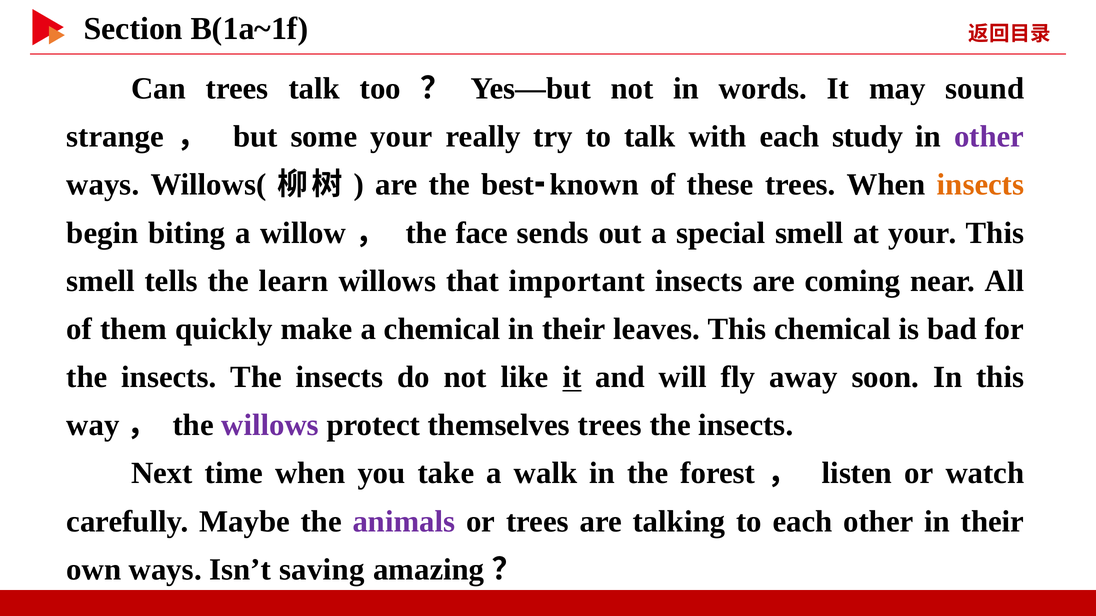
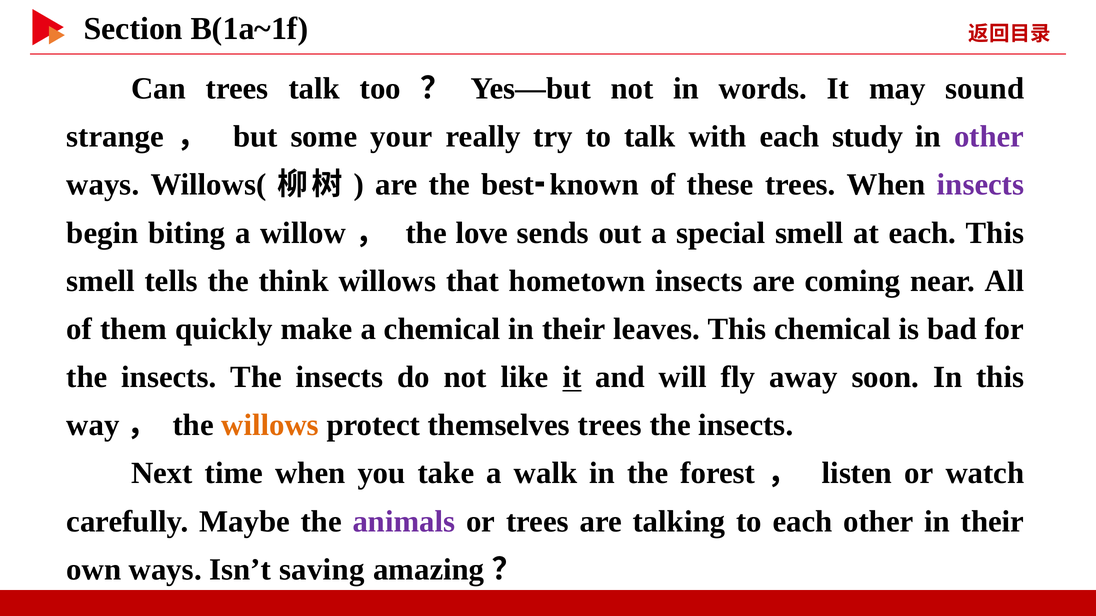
insects colour: orange -> purple (980, 185)
face: face -> love (482, 233)
at your: your -> each (922, 233)
learn: learn -> think (294, 281)
important: important -> hometown (577, 281)
willows colour: purple -> orange (270, 426)
